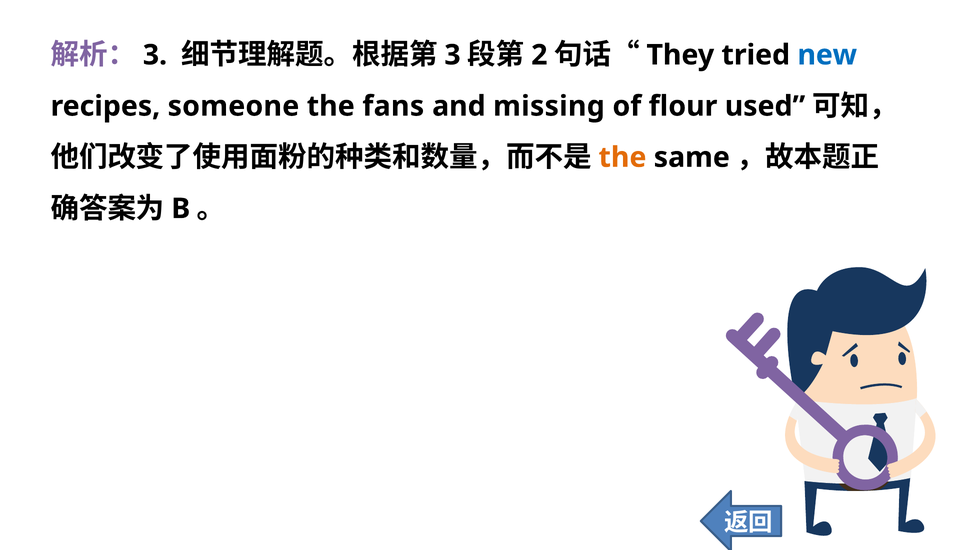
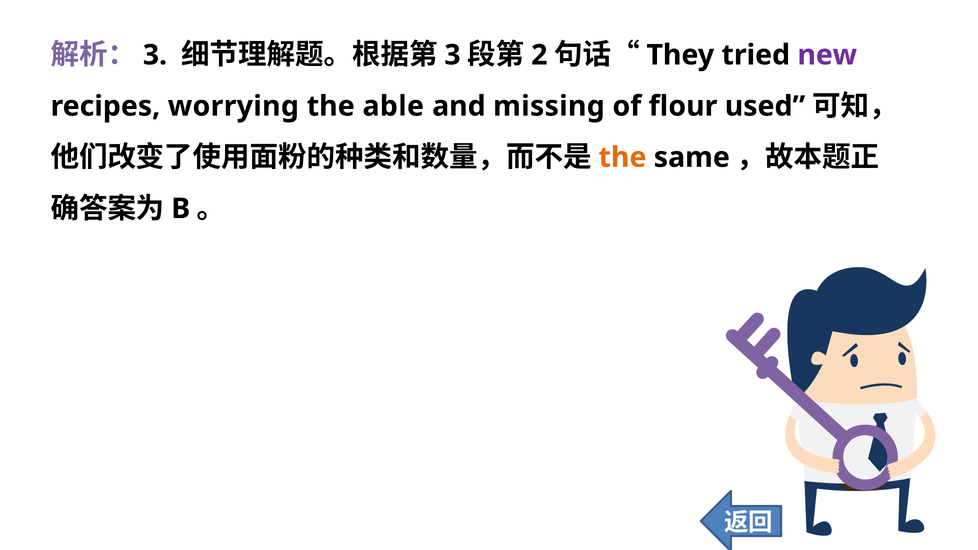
new colour: blue -> purple (827, 55)
someone: someone -> worrying (233, 106)
fans: fans -> able (393, 106)
